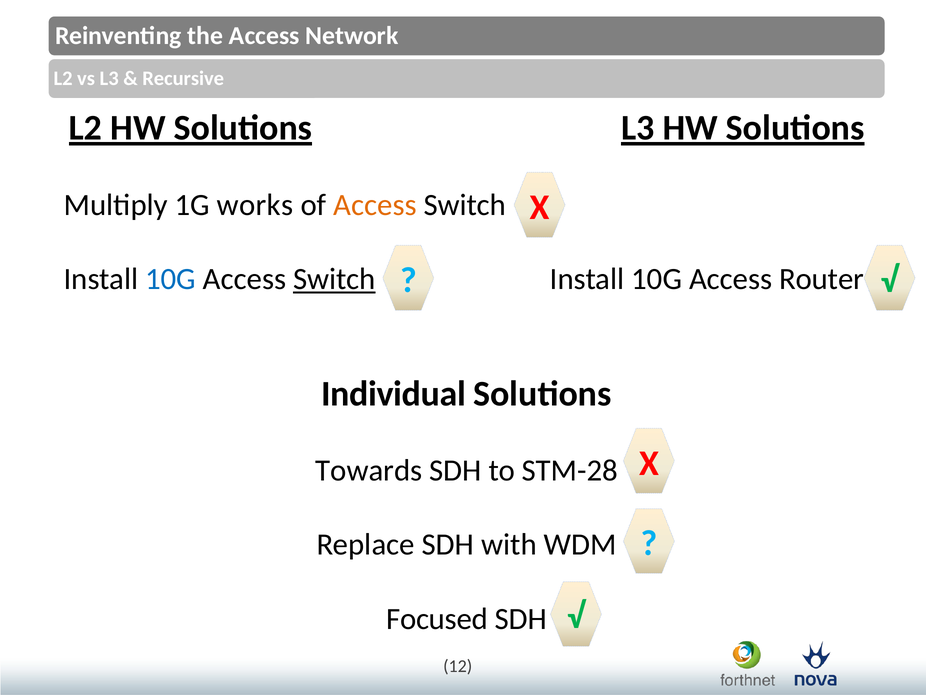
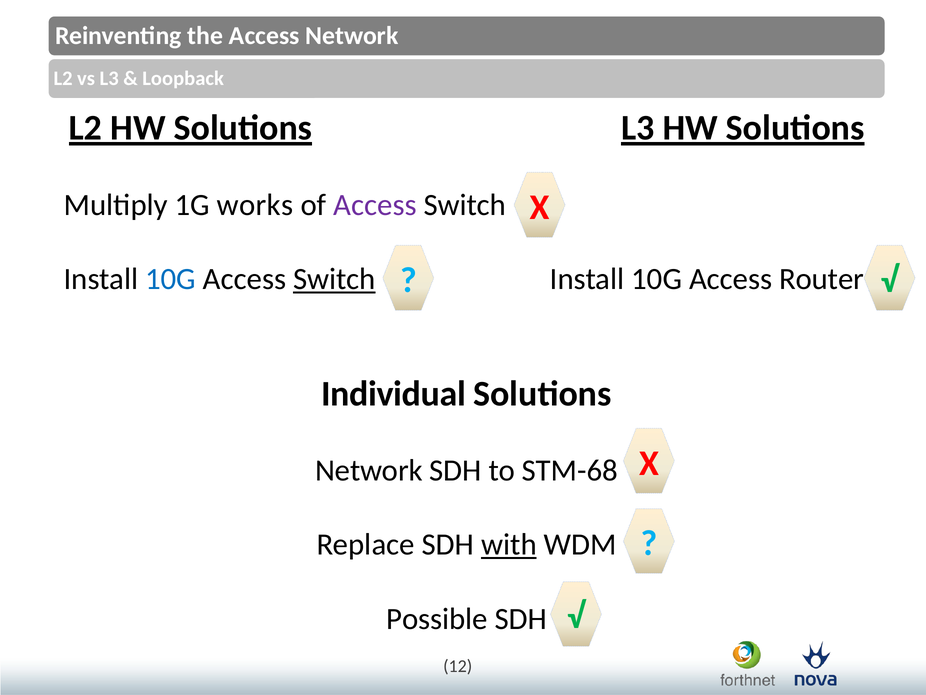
Recursive: Recursive -> Loopback (183, 78)
Access colour: orange -> purple (375, 205)
Towards: Towards -> Network (369, 470)
STM-28: STM-28 -> STM-68 (570, 470)
with underline: none -> present (509, 544)
Focused: Focused -> Possible (437, 618)
